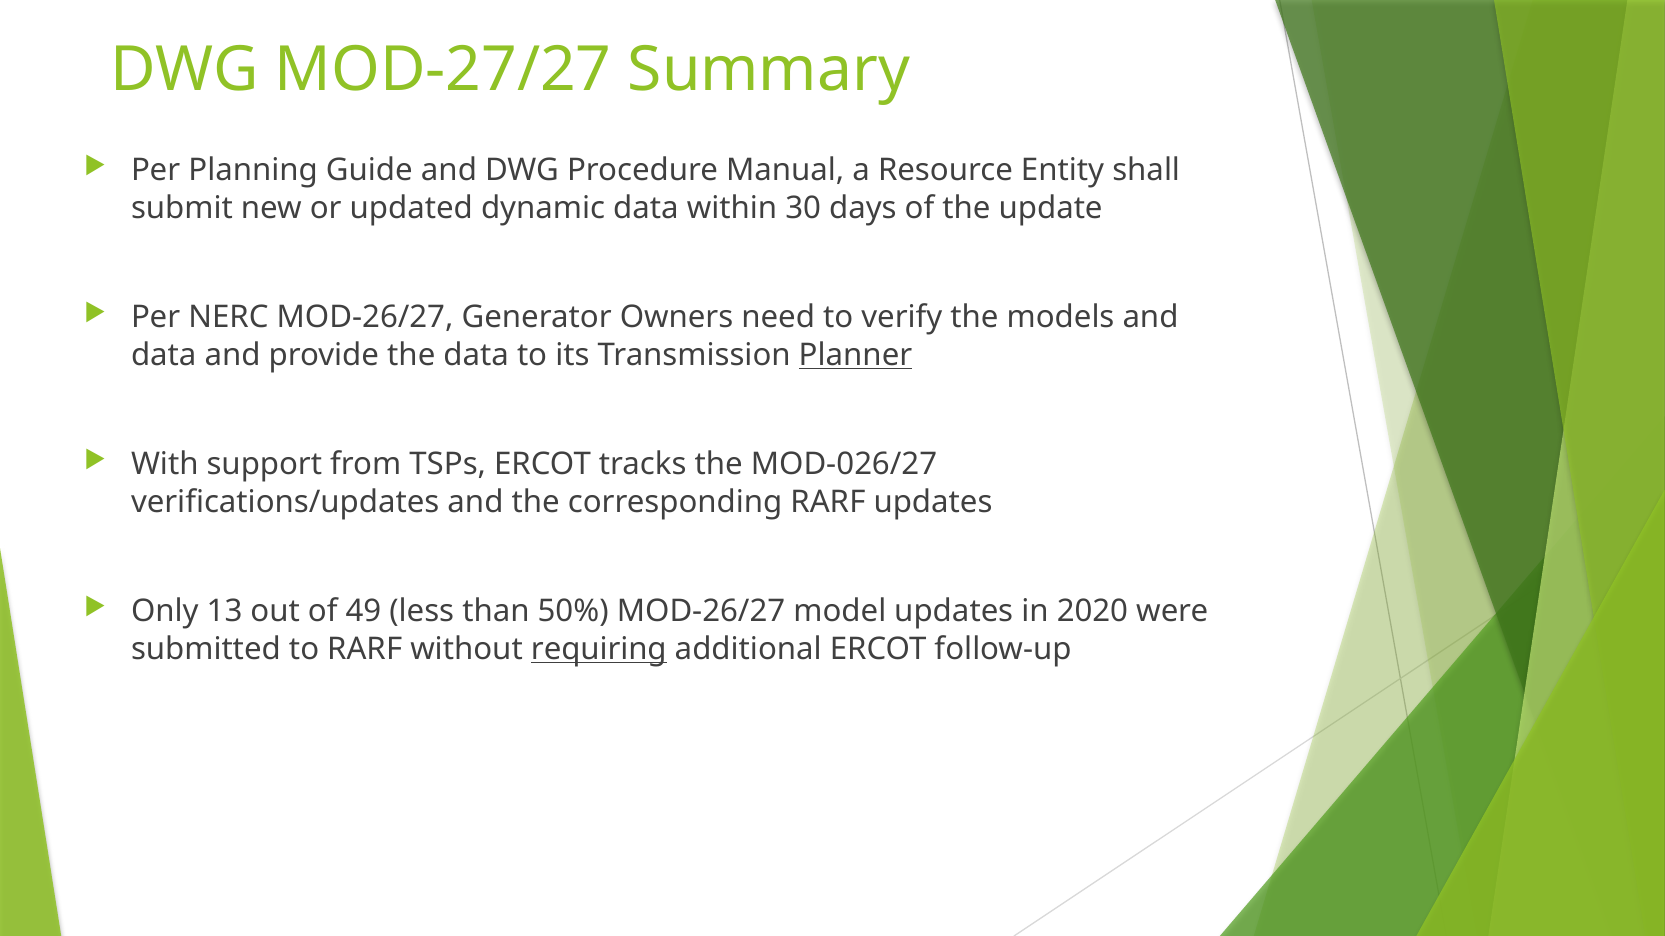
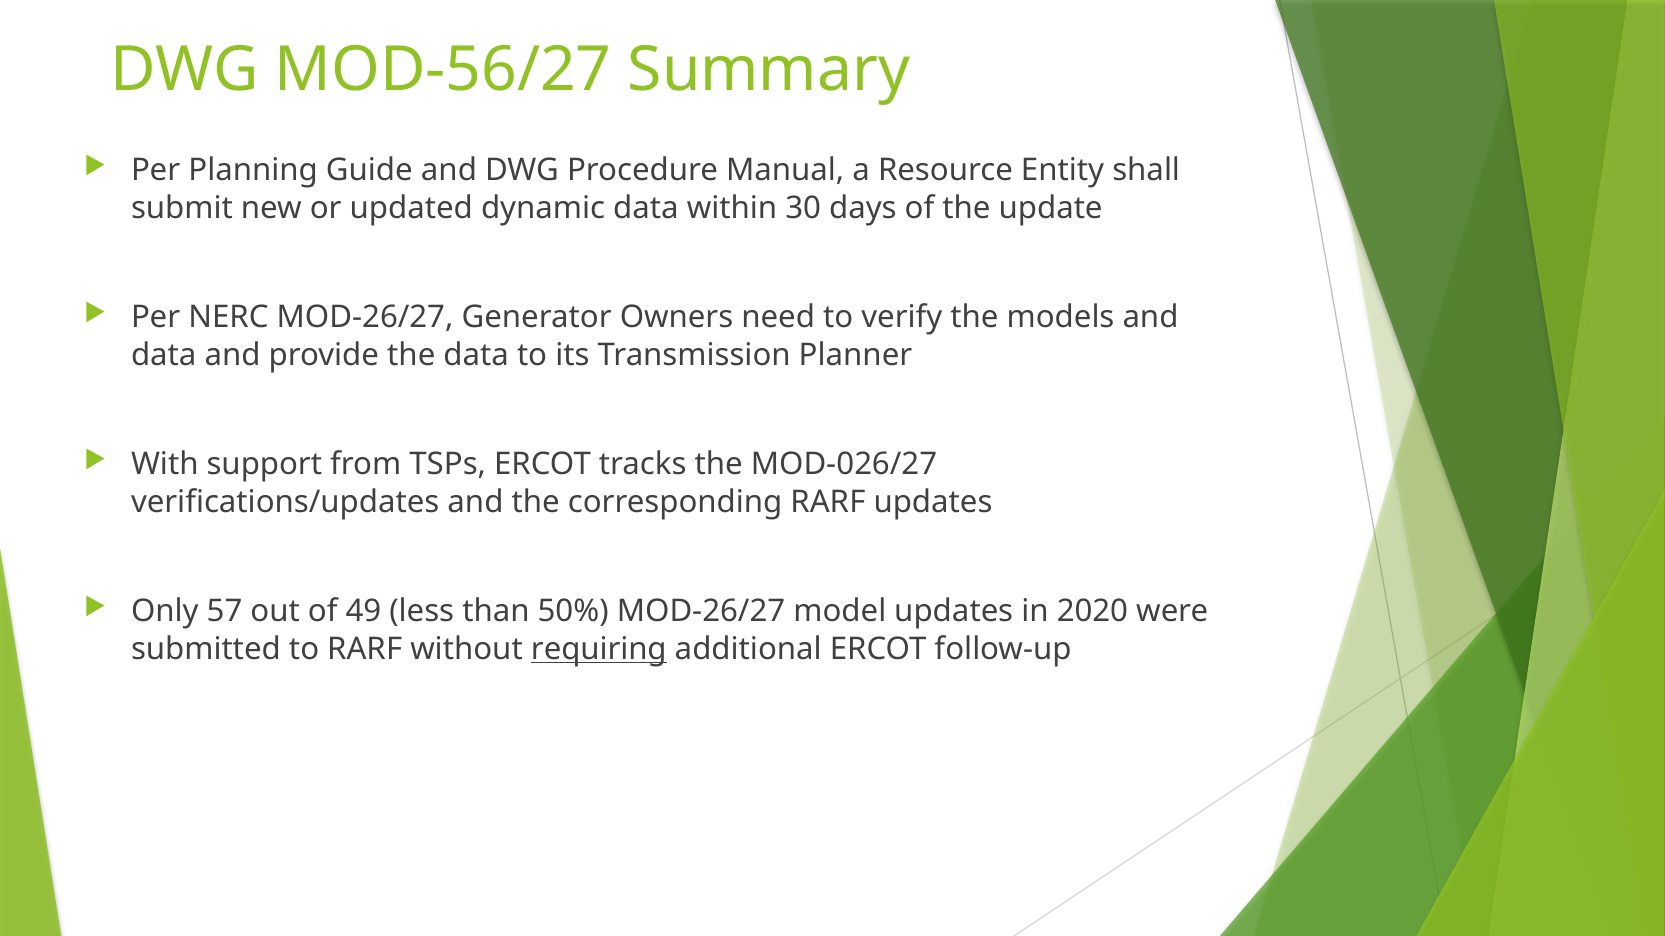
MOD-27/27: MOD-27/27 -> MOD-56/27 (443, 70)
Planner underline: present -> none (856, 355)
13: 13 -> 57 (225, 612)
